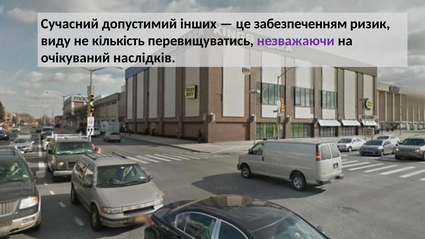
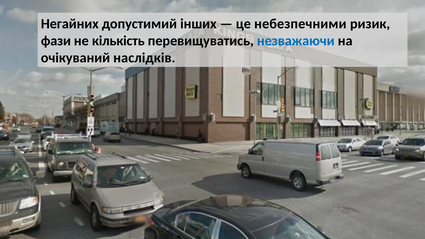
Сучасний: Сучасний -> Негайних (70, 24)
забезпеченням: забезпеченням -> небезпечними (300, 24)
виду: виду -> фази (56, 41)
незважаючи colour: purple -> blue (296, 41)
